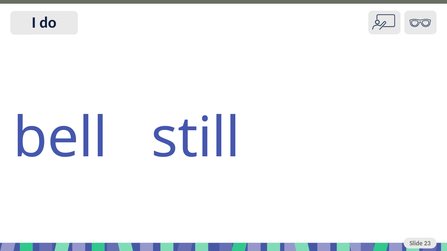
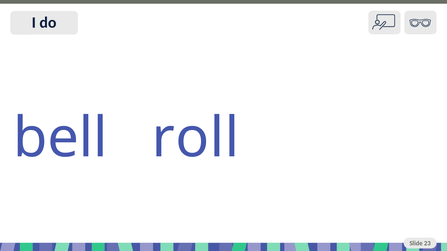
still: still -> roll (195, 138)
